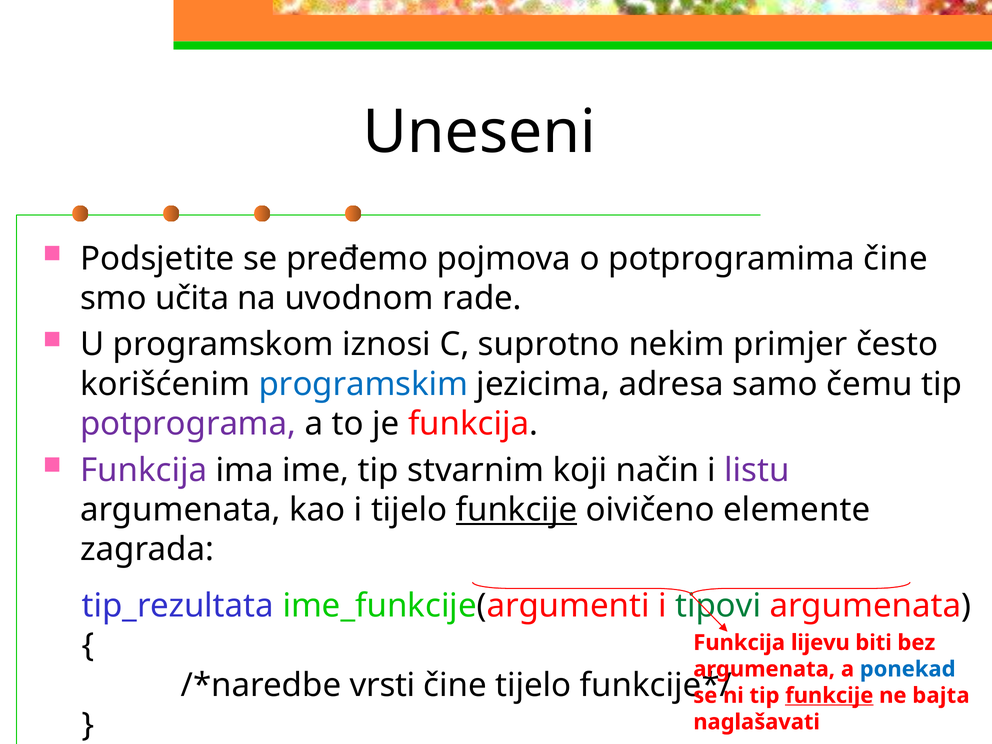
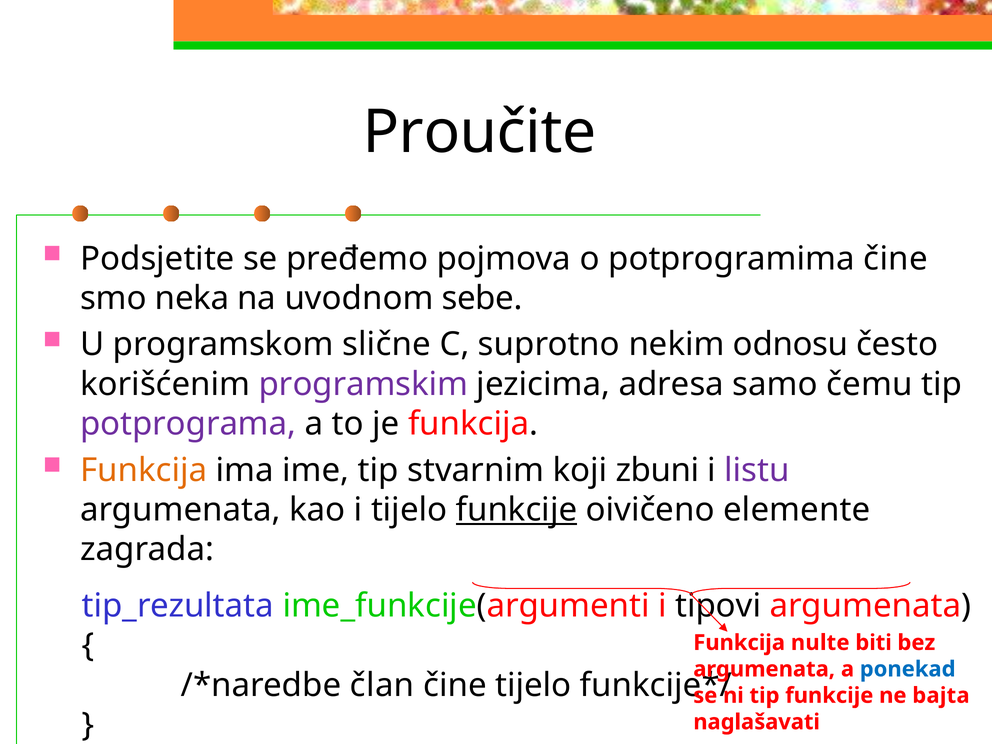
Uneseni: Uneseni -> Proučite (480, 132)
učita: učita -> neka (192, 298)
rade: rade -> sebe (482, 298)
iznosi: iznosi -> slične (386, 345)
primjer: primjer -> odnosu (791, 345)
programskim colour: blue -> purple (363, 384)
Funkcija colour: purple -> orange (144, 470)
način: način -> zbuni (658, 470)
tipovi colour: green -> black (718, 606)
lijevu: lijevu -> nulte (820, 643)
vrsti: vrsti -> član (382, 685)
funkcije underline: present -> none (829, 696)
